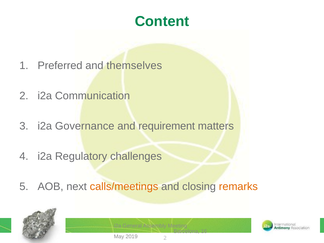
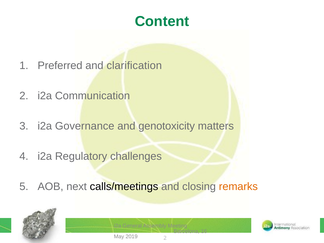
themselves: themselves -> clarification (134, 66)
requirement: requirement -> genotoxicity (167, 126)
calls/meetings colour: orange -> black (124, 186)
